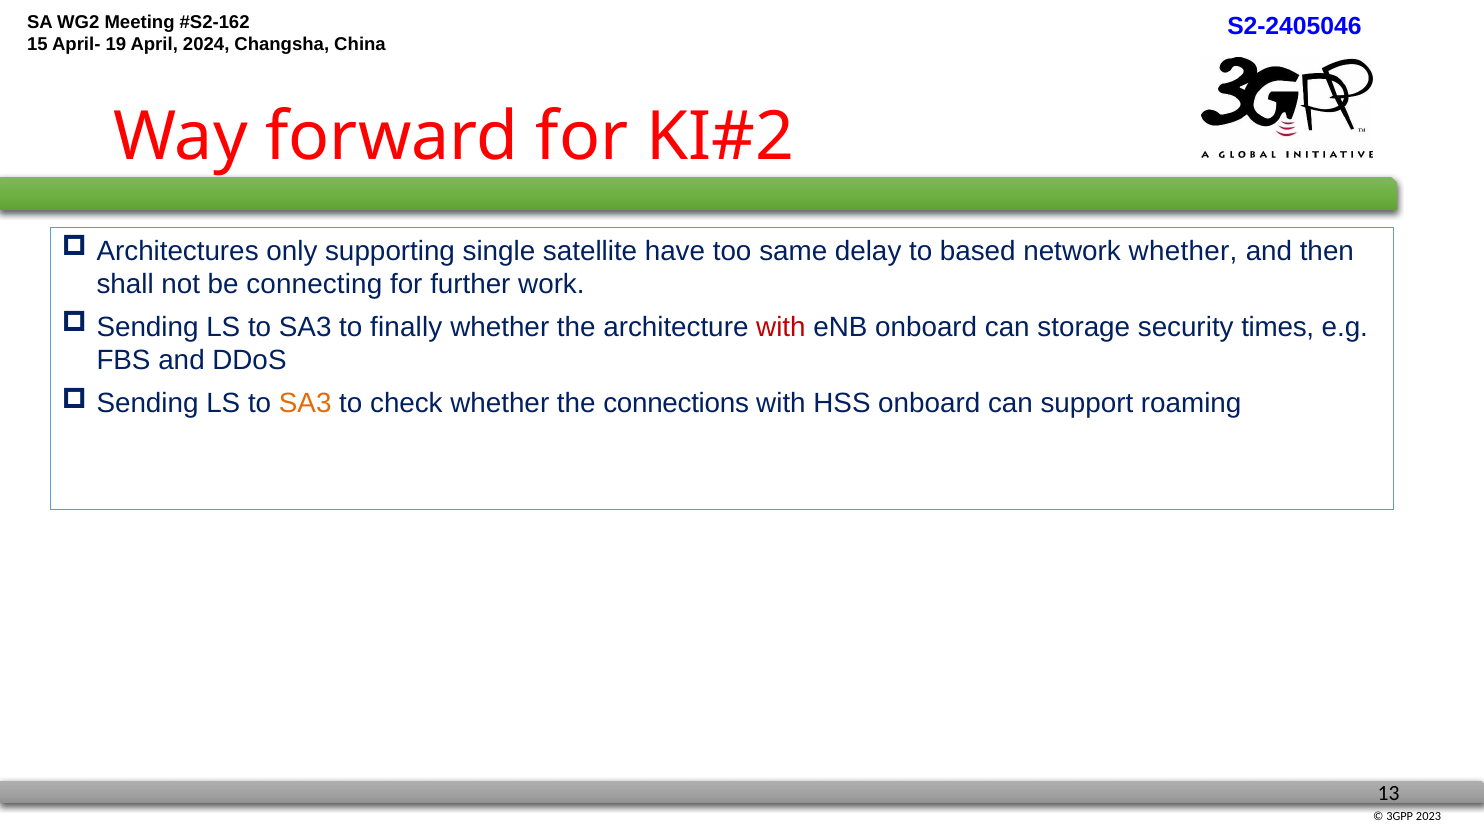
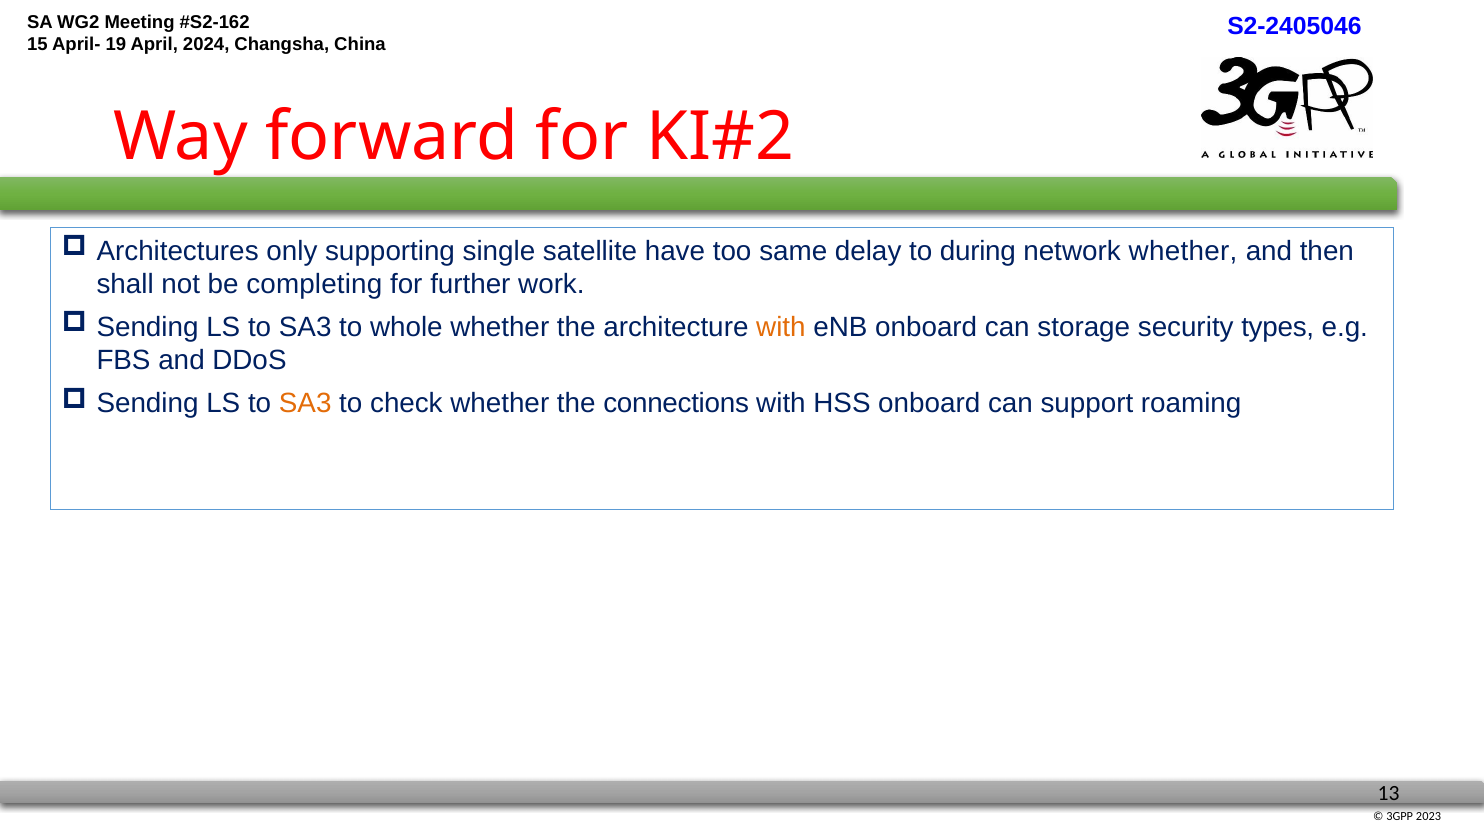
based: based -> during (978, 251)
connecting: connecting -> completing (314, 285)
finally: finally -> whole (406, 327)
with colour: red -> orange (781, 327)
times: times -> types (1278, 327)
